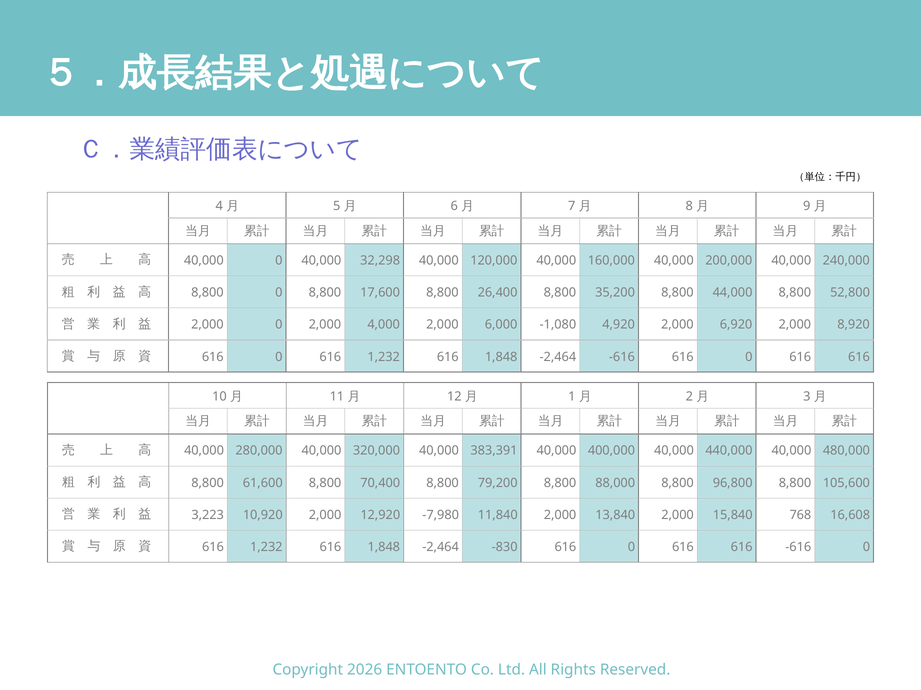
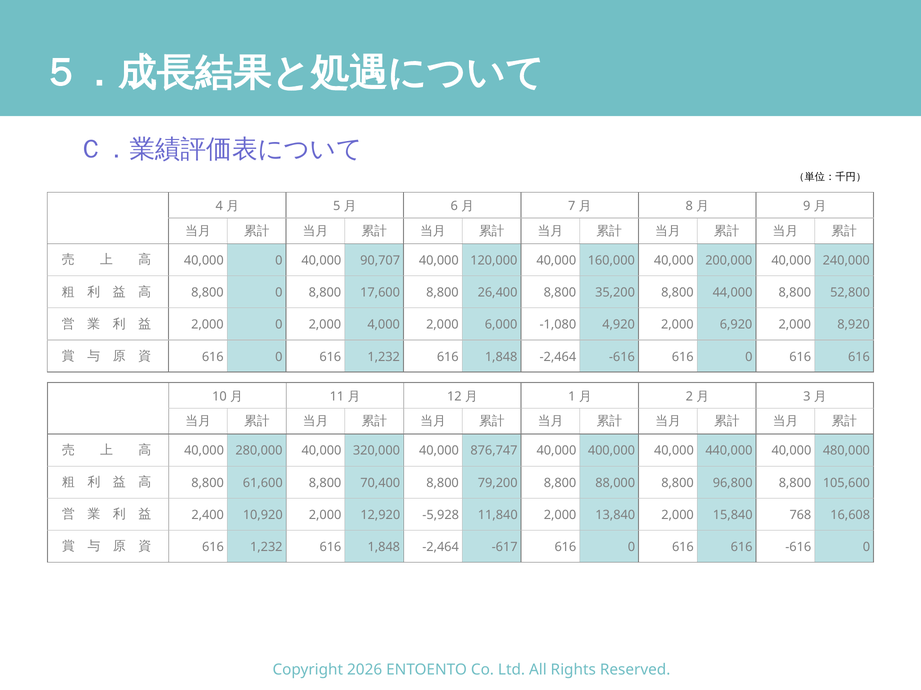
32,298: 32,298 -> 90,707 (380, 261)
383,391: 383,391 -> 876,747 (494, 451)
3,223: 3,223 -> 2,400 (208, 515)
-7,980: -7,980 -> -5,928 (441, 515)
-830: -830 -> -617 (505, 548)
